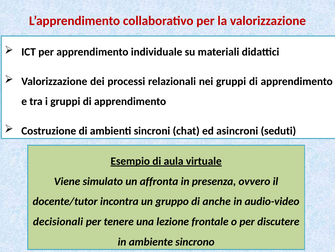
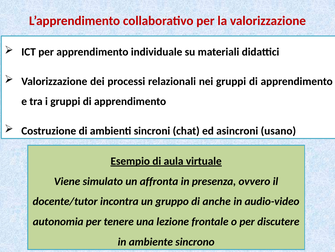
seduti: seduti -> usano (278, 130)
decisionali: decisionali -> autonomia (58, 221)
